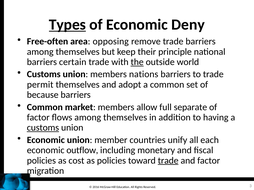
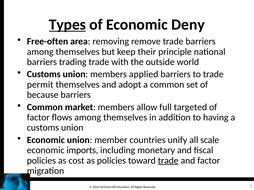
opposing: opposing -> removing (111, 42)
certain: certain -> trading (73, 62)
the underline: present -> none (137, 62)
nations: nations -> applied (144, 74)
separate: separate -> targeted (190, 107)
customs underline: present -> none (43, 128)
each: each -> scale (210, 140)
outflow: outflow -> imports (82, 151)
